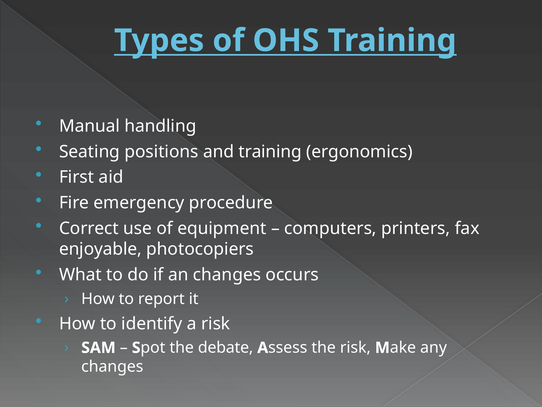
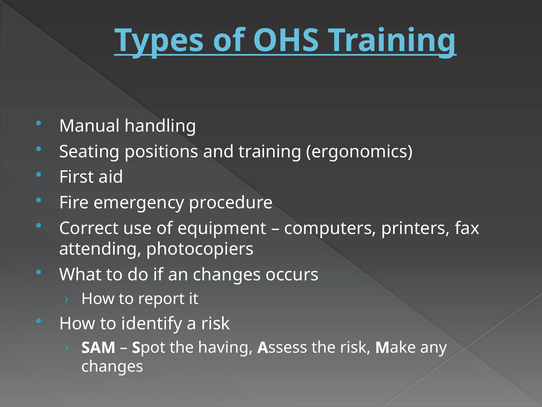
enjoyable: enjoyable -> attending (100, 249)
debate: debate -> having (225, 347)
